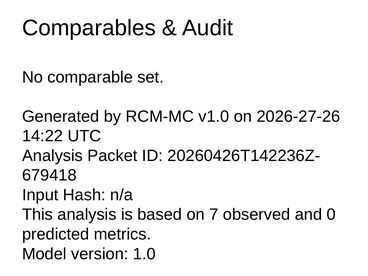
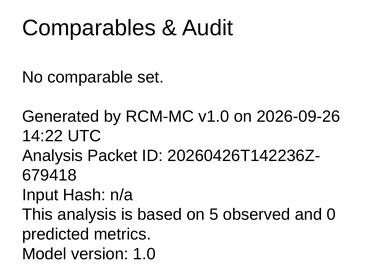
2026-27-26: 2026-27-26 -> 2026-09-26 (298, 116)
7: 7 -> 5 (214, 215)
